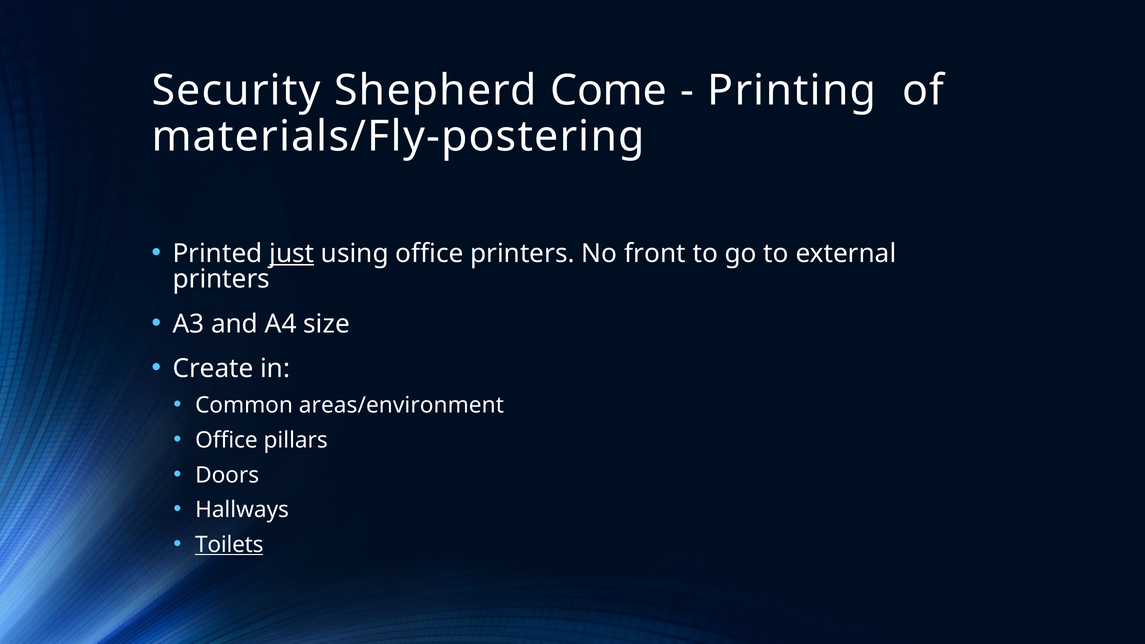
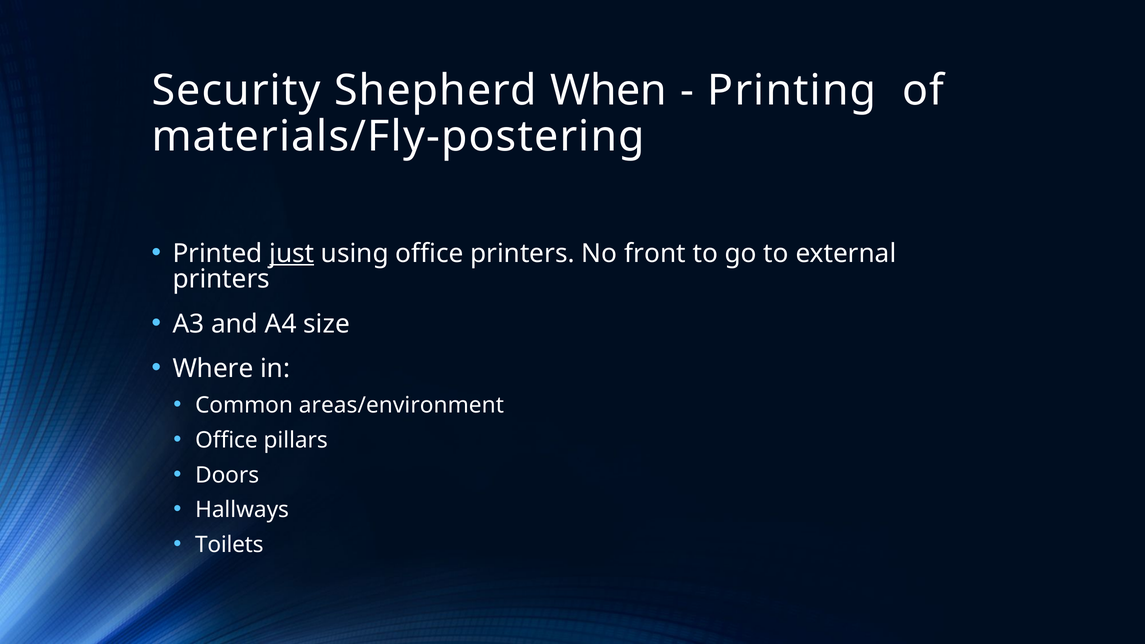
Come: Come -> When (609, 90)
Create: Create -> Where (213, 369)
Toilets underline: present -> none (229, 545)
